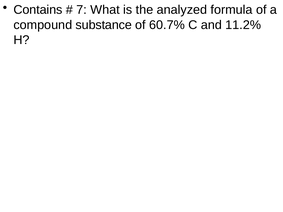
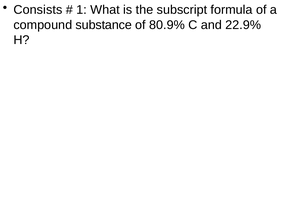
Contains: Contains -> Consists (38, 10)
7: 7 -> 1 (82, 10)
analyzed: analyzed -> subscript (182, 10)
60.7%: 60.7% -> 80.9% (167, 25)
11.2%: 11.2% -> 22.9% (243, 25)
